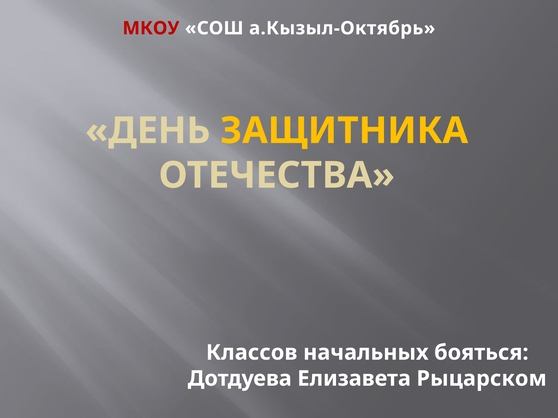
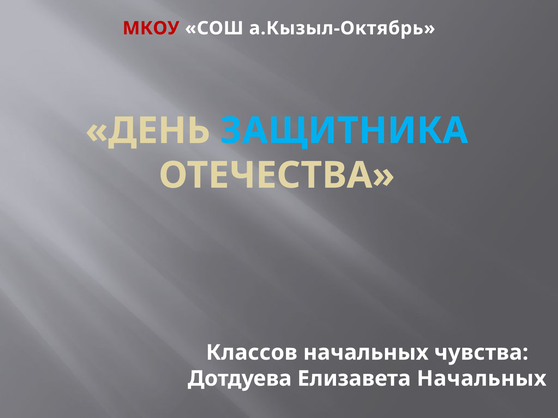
ЗАЩИТНИКА colour: yellow -> light blue (344, 131)
бояться: бояться -> чувства (481, 353)
Елизавета Рыцарском: Рыцарском -> Начальных (482, 379)
